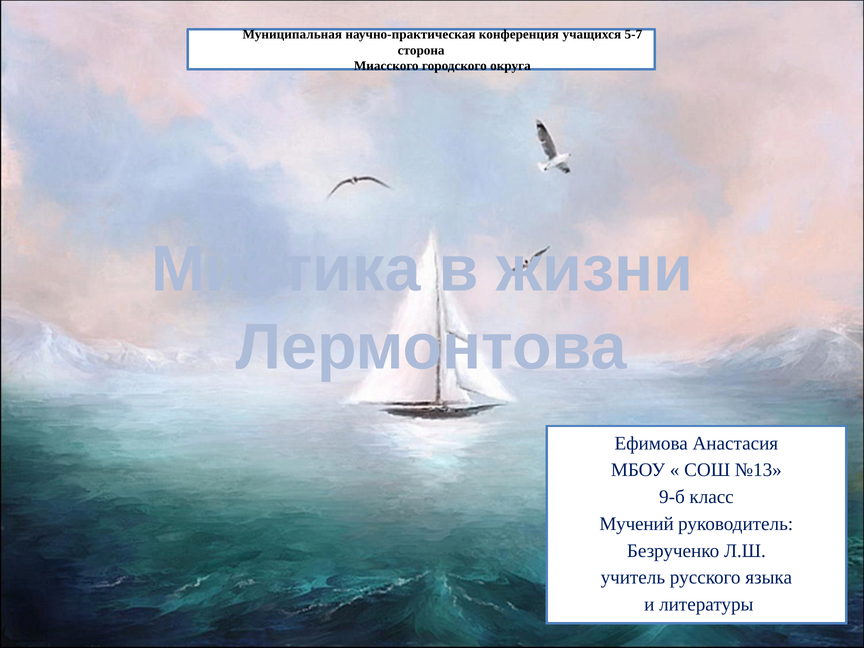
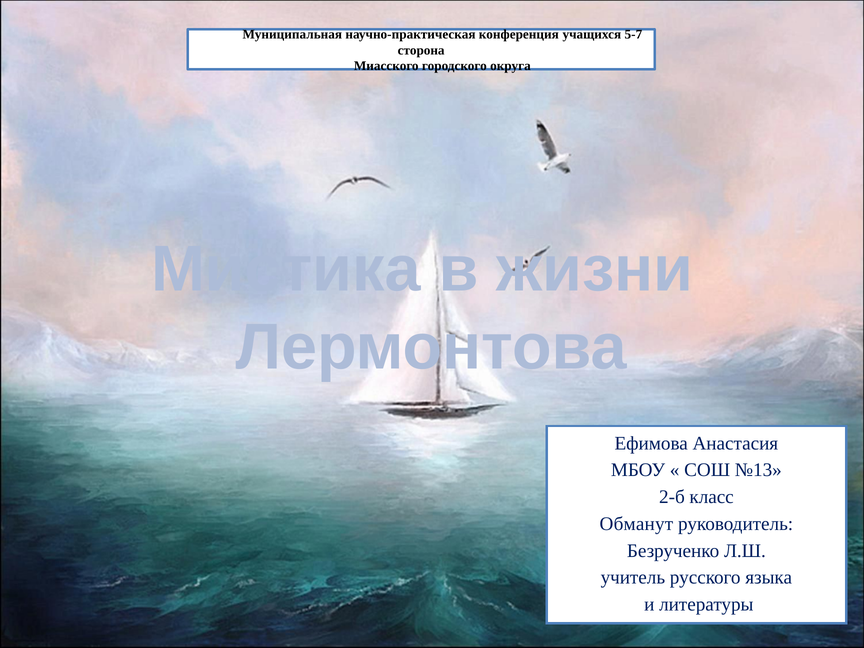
9-б: 9-б -> 2-б (672, 497)
Мучений: Мучений -> Обманут (636, 524)
